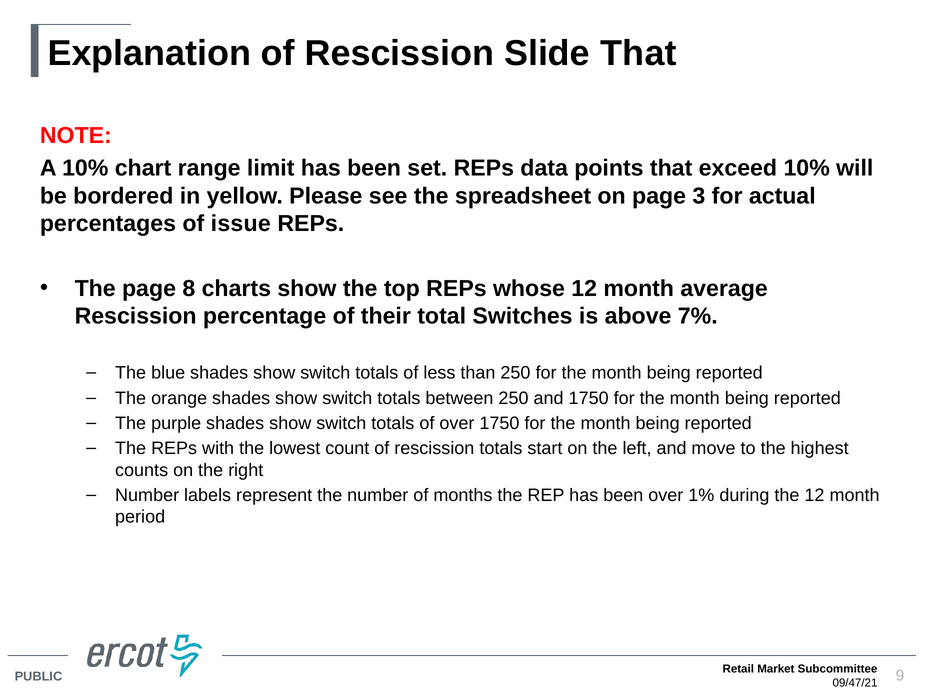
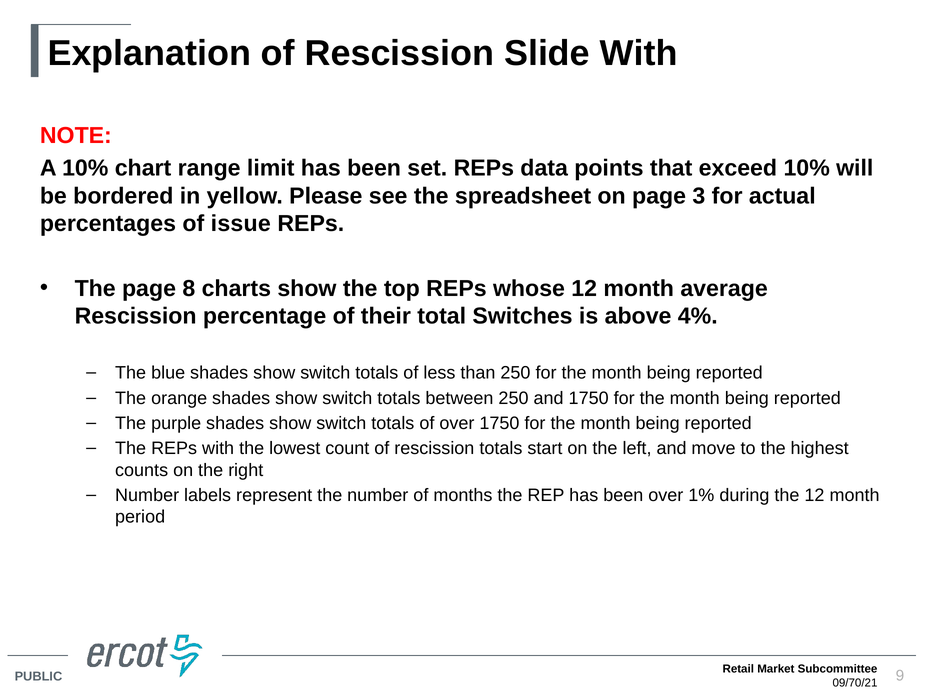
Slide That: That -> With (639, 53)
7%: 7% -> 4% (698, 316)
09/47/21: 09/47/21 -> 09/70/21 (855, 683)
